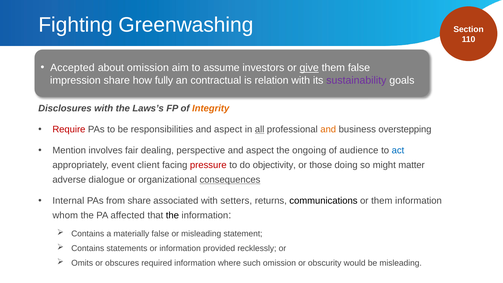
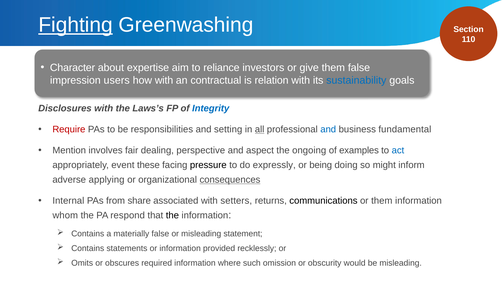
Fighting underline: none -> present (76, 25)
Accepted: Accepted -> Character (73, 68)
about omission: omission -> expertise (148, 68)
assume: assume -> reliance (221, 68)
give underline: present -> none (309, 68)
impression share: share -> users (117, 80)
how fully: fully -> with (164, 80)
sustainability colour: purple -> blue (356, 80)
Integrity colour: orange -> blue (211, 108)
aspect: aspect -> setting (228, 129)
and colour: orange -> blue (328, 129)
overstepping: overstepping -> fundamental (405, 129)
audience: audience -> examples (359, 150)
client: client -> these (148, 165)
pressure colour: red -> black (208, 165)
objectivity: objectivity -> expressly (274, 165)
those: those -> being (321, 165)
matter: matter -> inform (411, 165)
dialogue: dialogue -> applying (107, 180)
affected: affected -> respond (128, 215)
